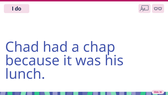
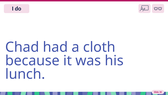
chap: chap -> cloth (99, 47)
